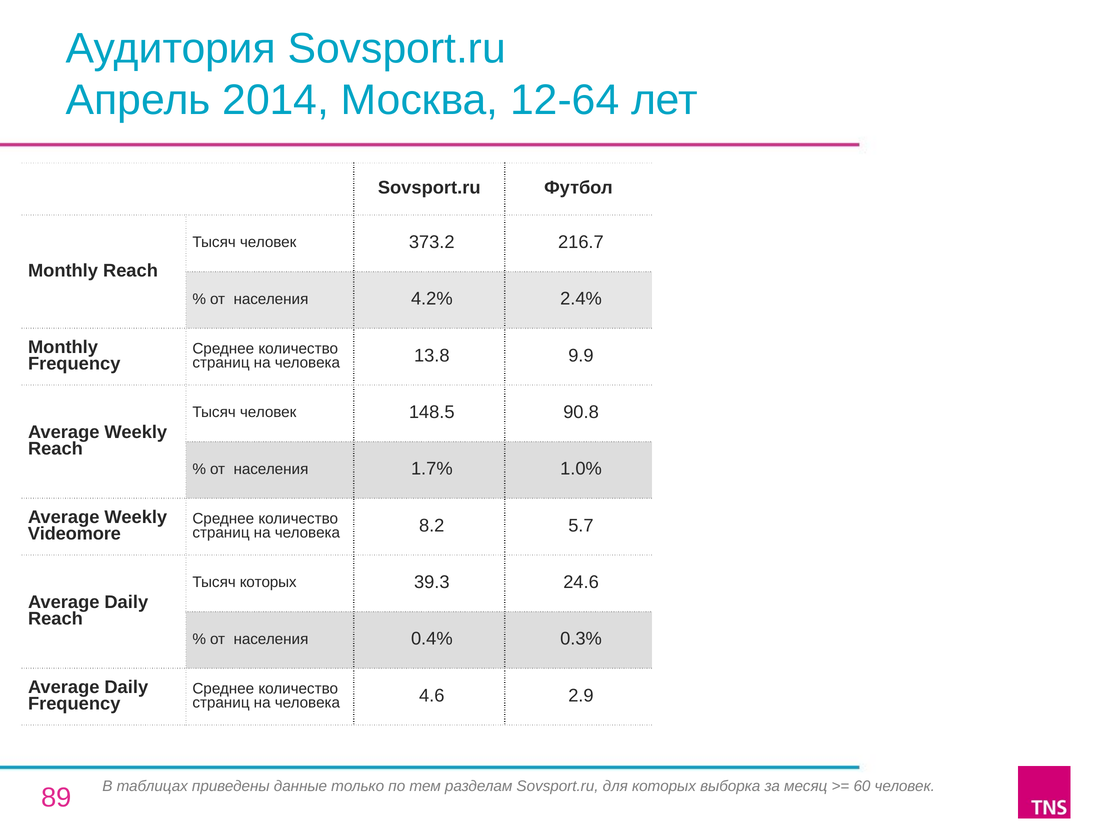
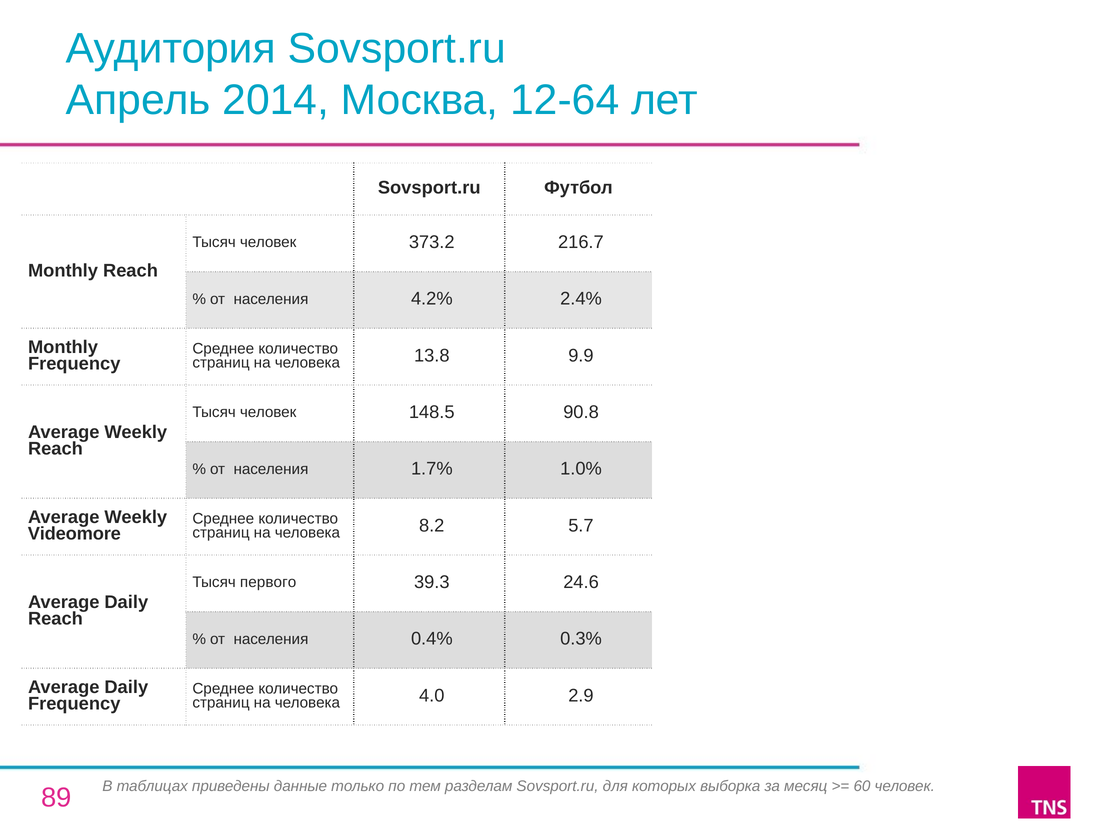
Тысяч которых: которых -> первого (268, 582)
4.6: 4.6 -> 4.0 (432, 696)
